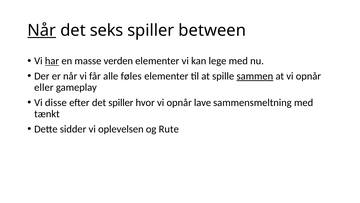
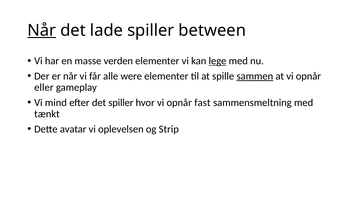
seks: seks -> lade (106, 30)
har underline: present -> none (52, 61)
lege underline: none -> present (218, 61)
føles: føles -> were (131, 76)
disse: disse -> mind (56, 102)
lave: lave -> fast (202, 102)
sidder: sidder -> avatar (73, 129)
Rute: Rute -> Strip (169, 129)
